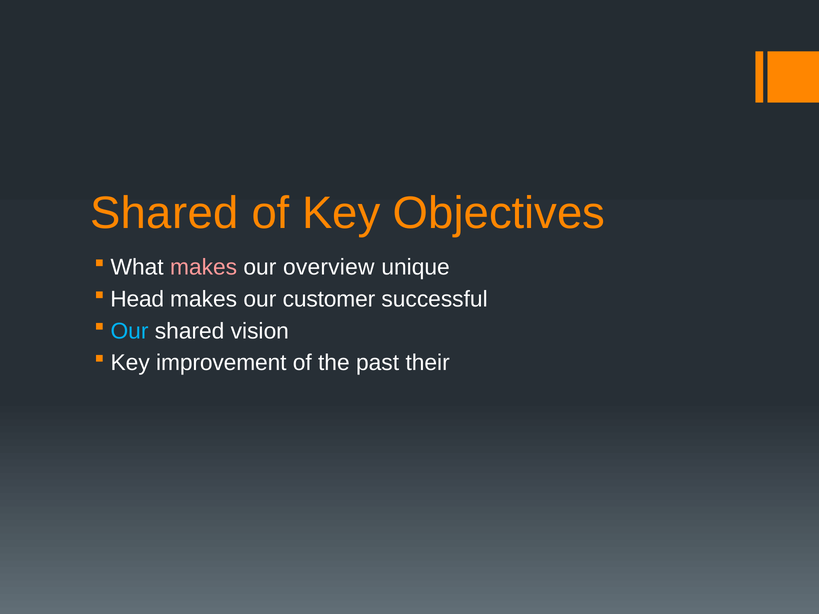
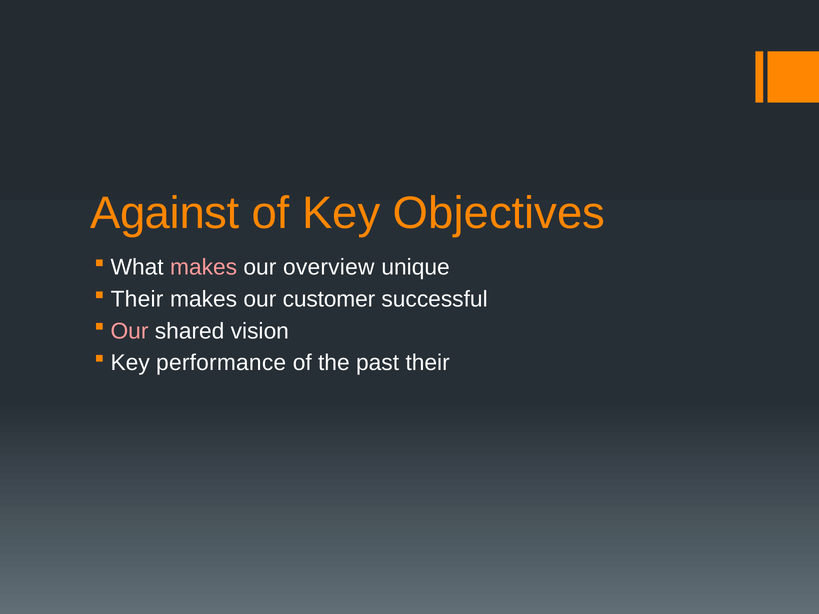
Shared: Shared -> Against (165, 213)
Head: Head -> Their (137, 299)
Our colour: light blue -> pink (130, 331)
improvement: improvement -> performance (221, 363)
